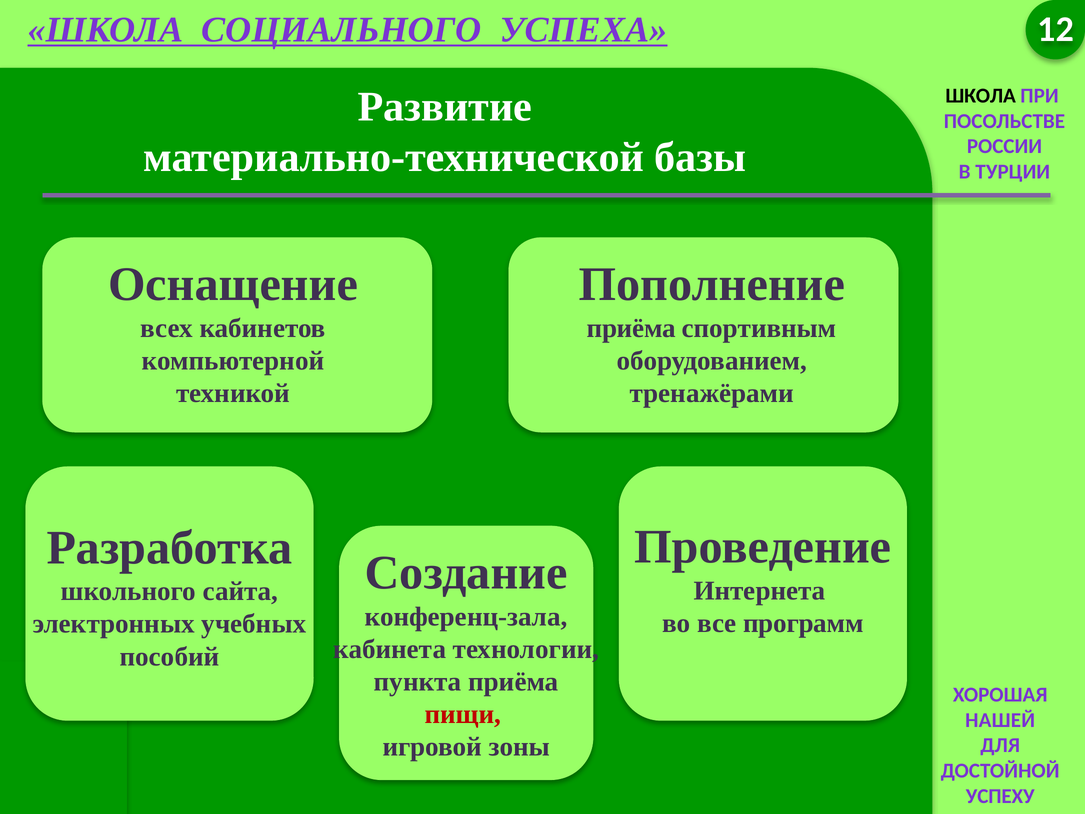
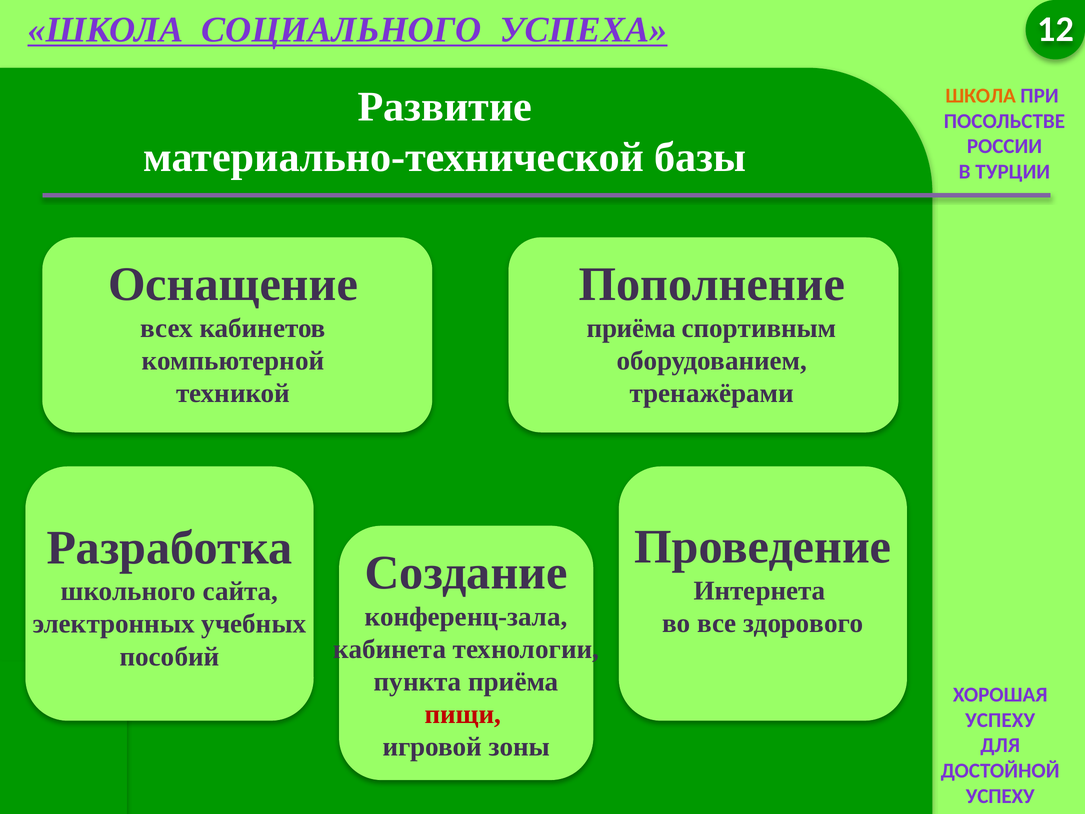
ШКОЛА colour: black -> orange (981, 96)
программ: программ -> здорового (803, 623)
НАШЕЙ: НАШЕЙ -> УСПЕХУ (1000, 720)
